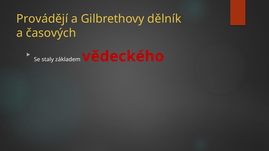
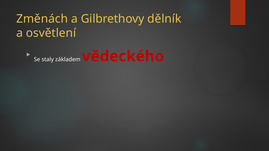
Provádějí: Provádějí -> Změnách (42, 19)
časových: časových -> osvětlení (51, 33)
